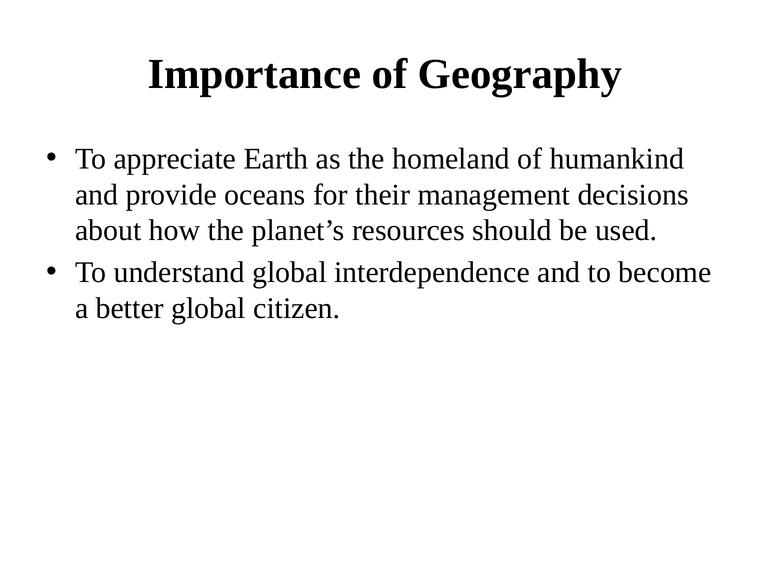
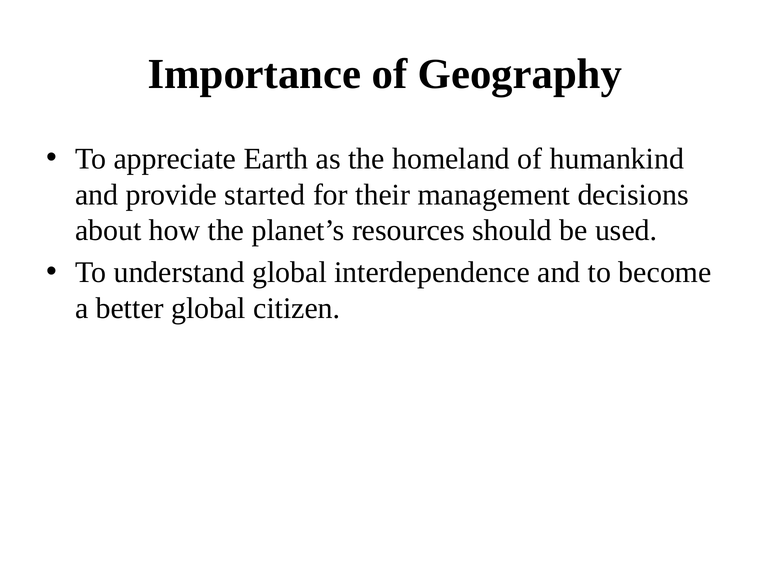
oceans: oceans -> started (265, 194)
